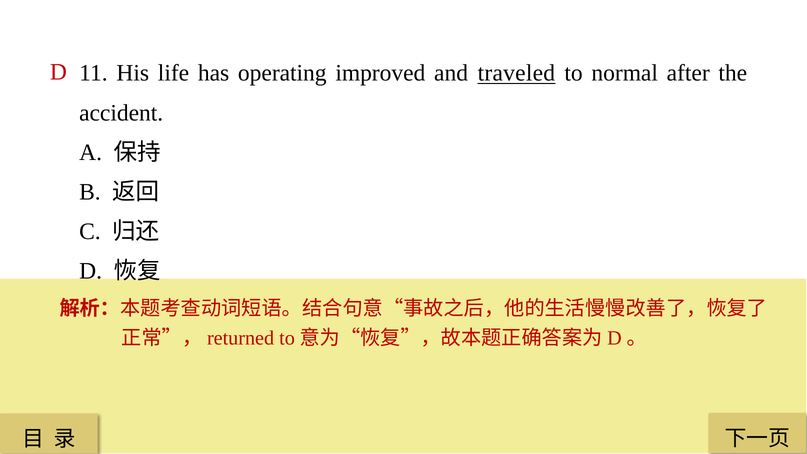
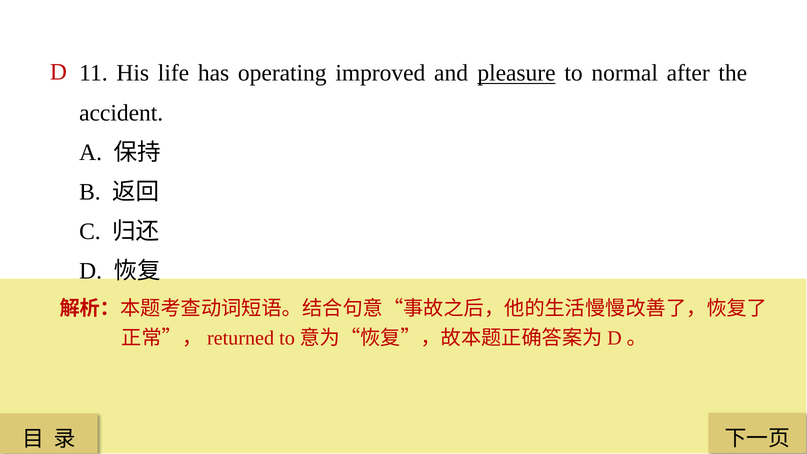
traveled: traveled -> pleasure (517, 73)
